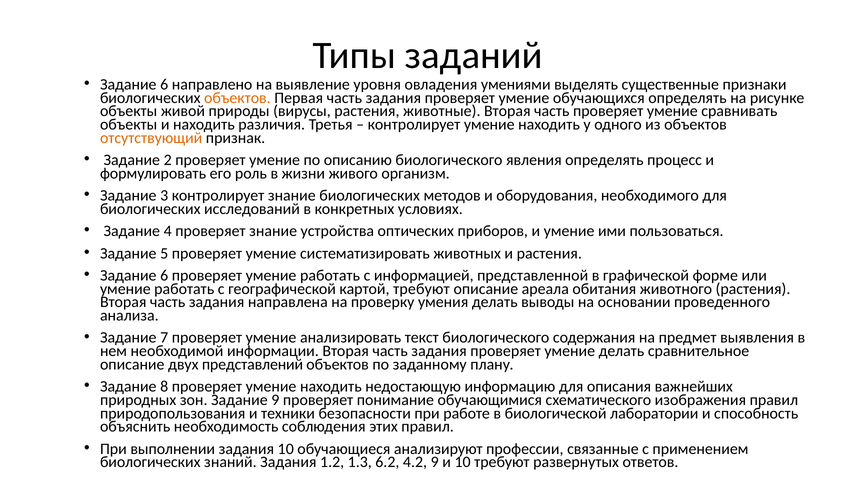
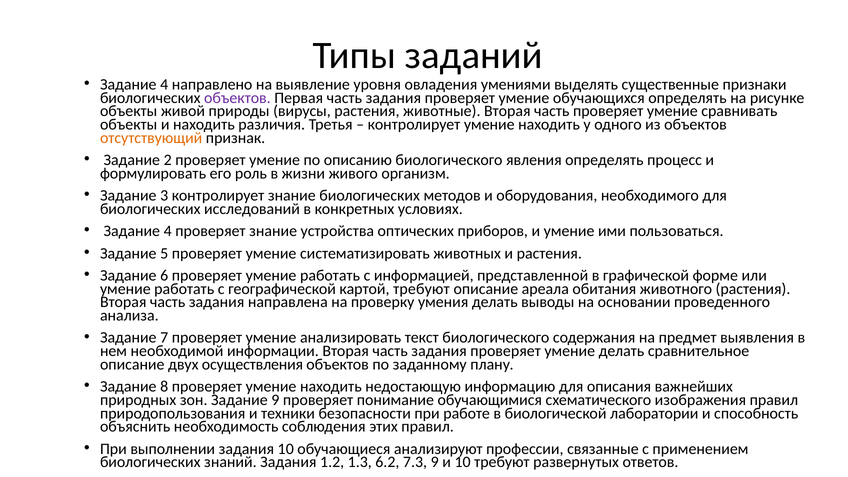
6: 6 -> 4 (164, 84)
объектов colour: orange -> purple (237, 98)
представлений: представлений -> осуществления (253, 364)
4.2: 4.2 -> 7.3 (415, 462)
